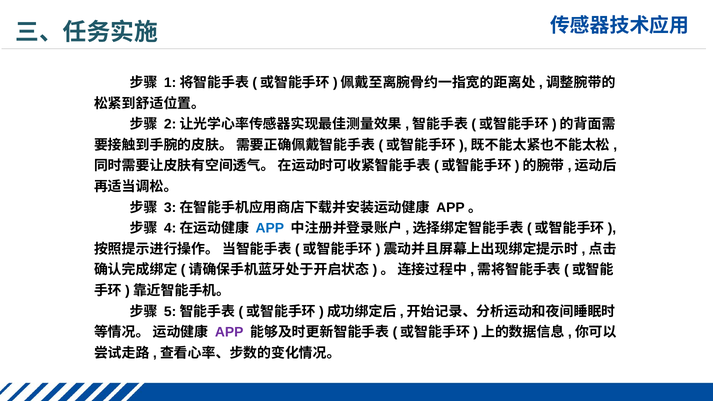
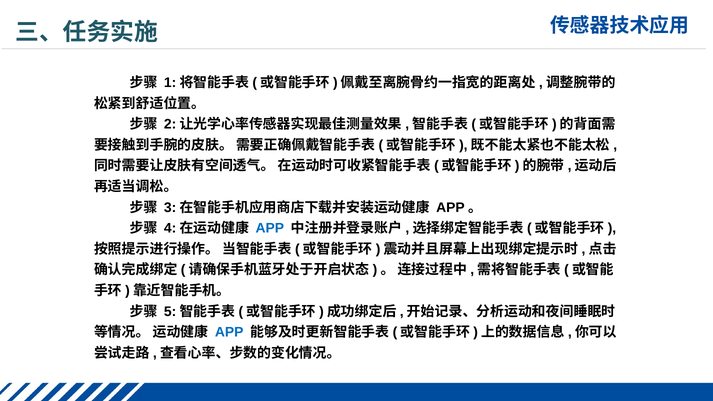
APP colour: purple -> blue (229, 332)
